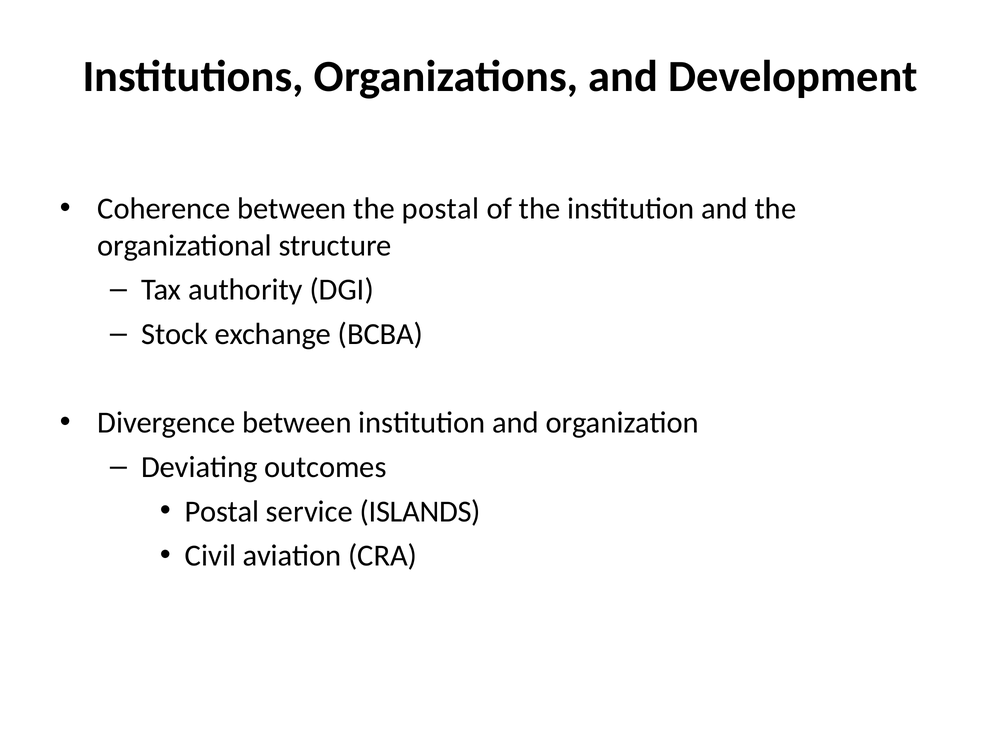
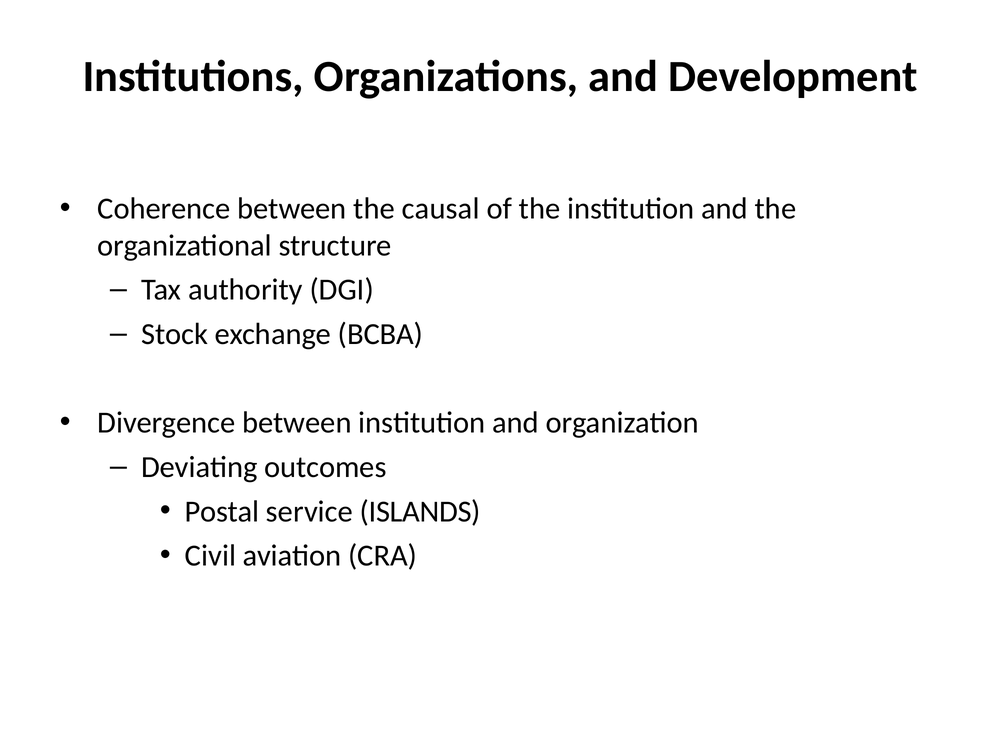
the postal: postal -> causal (441, 209)
